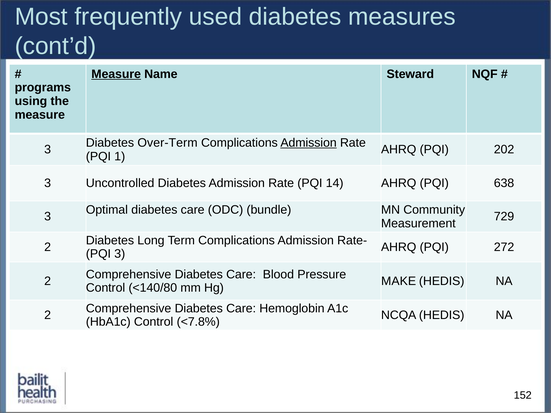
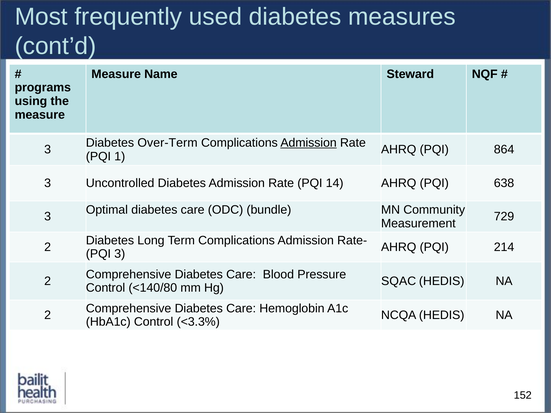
Measure underline: present -> none (116, 74)
202: 202 -> 864 (504, 150)
272: 272 -> 214 (504, 247)
MAKE: MAKE -> SQAC (399, 281)
<7.8%: <7.8% -> <3.3% (198, 322)
